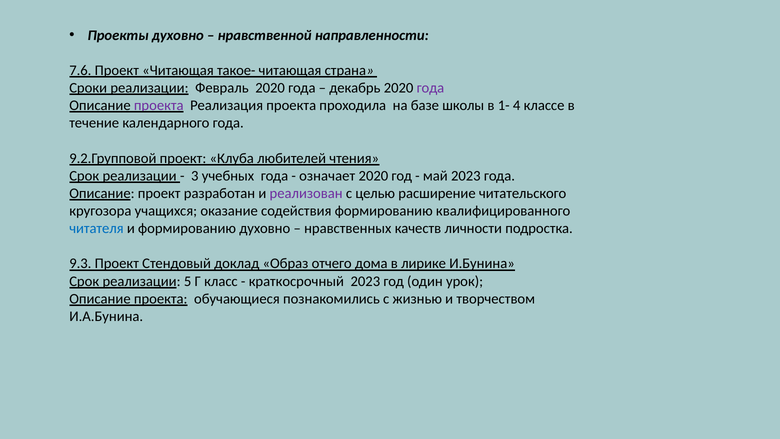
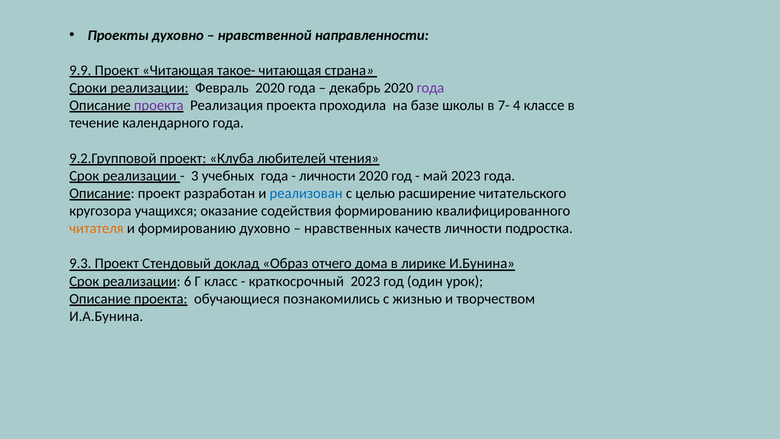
7.6: 7.6 -> 9.9 (80, 70)
1-: 1- -> 7- (504, 106)
означает: означает -> личности (327, 176)
реализован colour: purple -> blue (306, 193)
читателя colour: blue -> orange (96, 228)
5: 5 -> 6 (188, 281)
